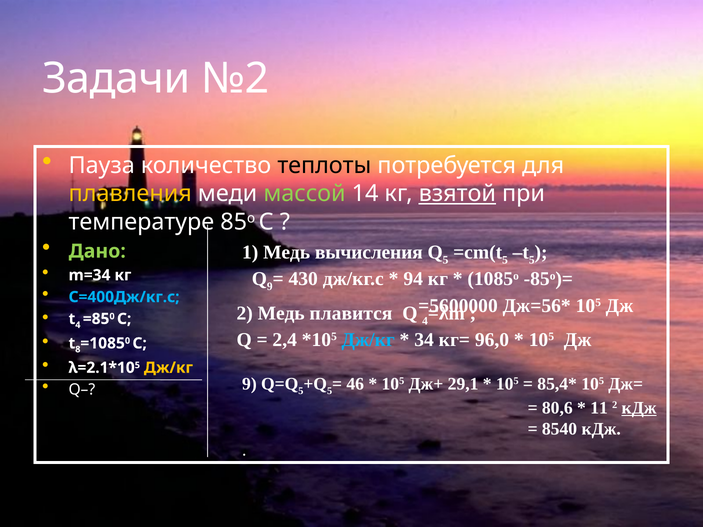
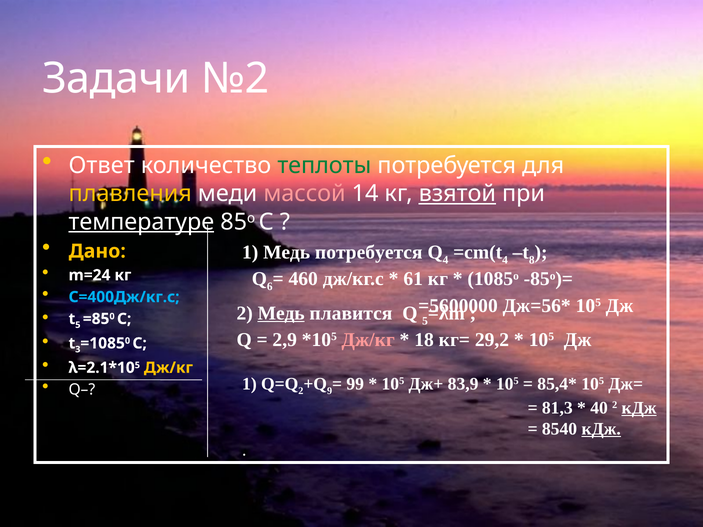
Пауза: Пауза -> Ответ (102, 166)
теплоты colour: black -> green (324, 166)
массой colour: light green -> pink (305, 194)
температуре underline: none -> present (141, 222)
Дано colour: light green -> yellow (97, 251)
Медь вычисления: вычисления -> потребуется (369, 252)
Q 5: 5 -> 4 (446, 260)
5: 5 -> 4 (505, 260)
5: 5 -> 8 (532, 260)
m=34: m=34 -> m=24 (89, 275)
Q 9: 9 -> 6 (270, 287)
430: 430 -> 460 (303, 279)
94: 94 -> 61 (413, 279)
Медь underline: none -> present (281, 313)
Q 4: 4 -> 5 (425, 321)
4: 4 -> 5 (78, 325)
2,4: 2,4 -> 2,9 (285, 340)
Дж/кг colour: light blue -> pink (368, 340)
34: 34 -> 18 (424, 340)
96,0: 96,0 -> 29,2 (492, 340)
8: 8 -> 3 (78, 349)
Q– 9: 9 -> 1 (249, 384)
5: 5 -> 2 (301, 391)
5: 5 -> 9 (330, 391)
46: 46 -> 99 (355, 384)
29,1: 29,1 -> 83,9 (463, 384)
80,6: 80,6 -> 81,3 (557, 408)
11: 11 -> 40 (599, 408)
кДж underline: none -> present (601, 429)
